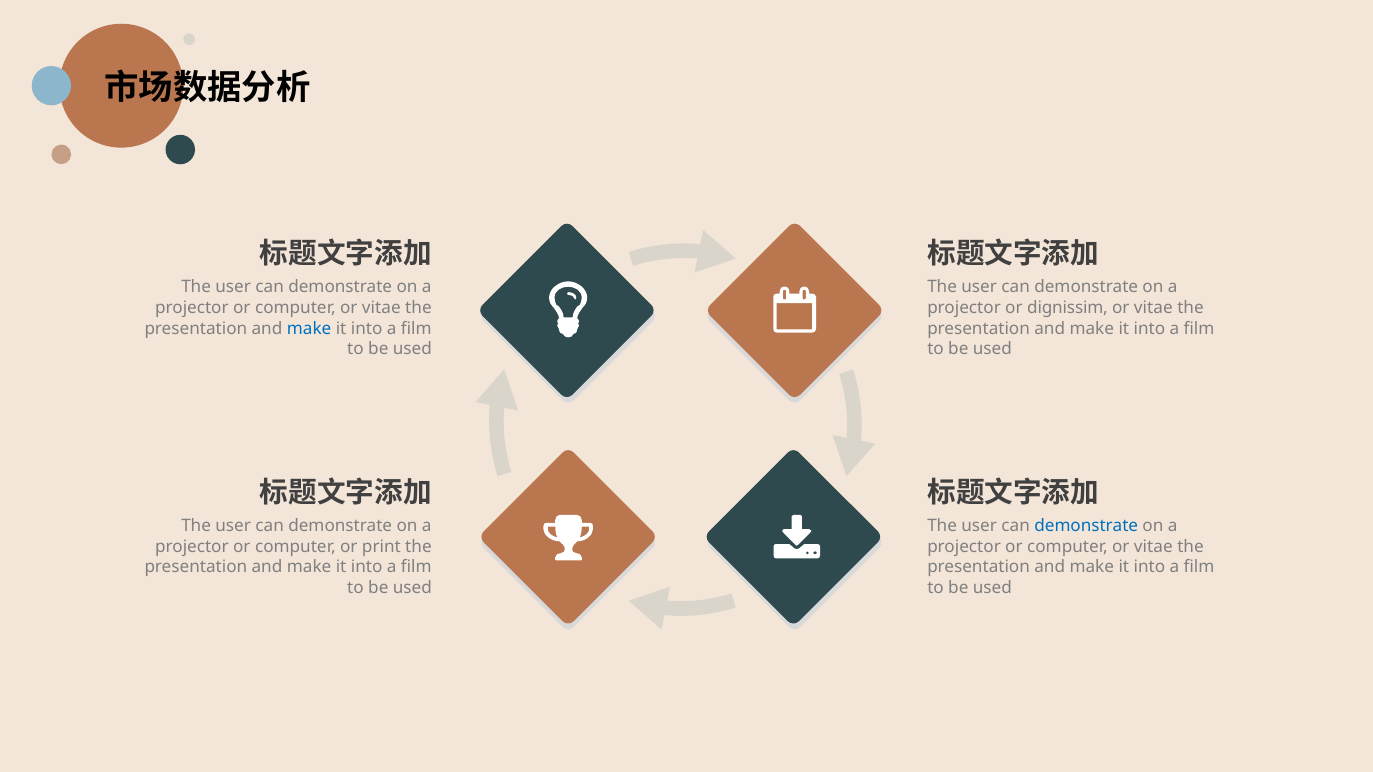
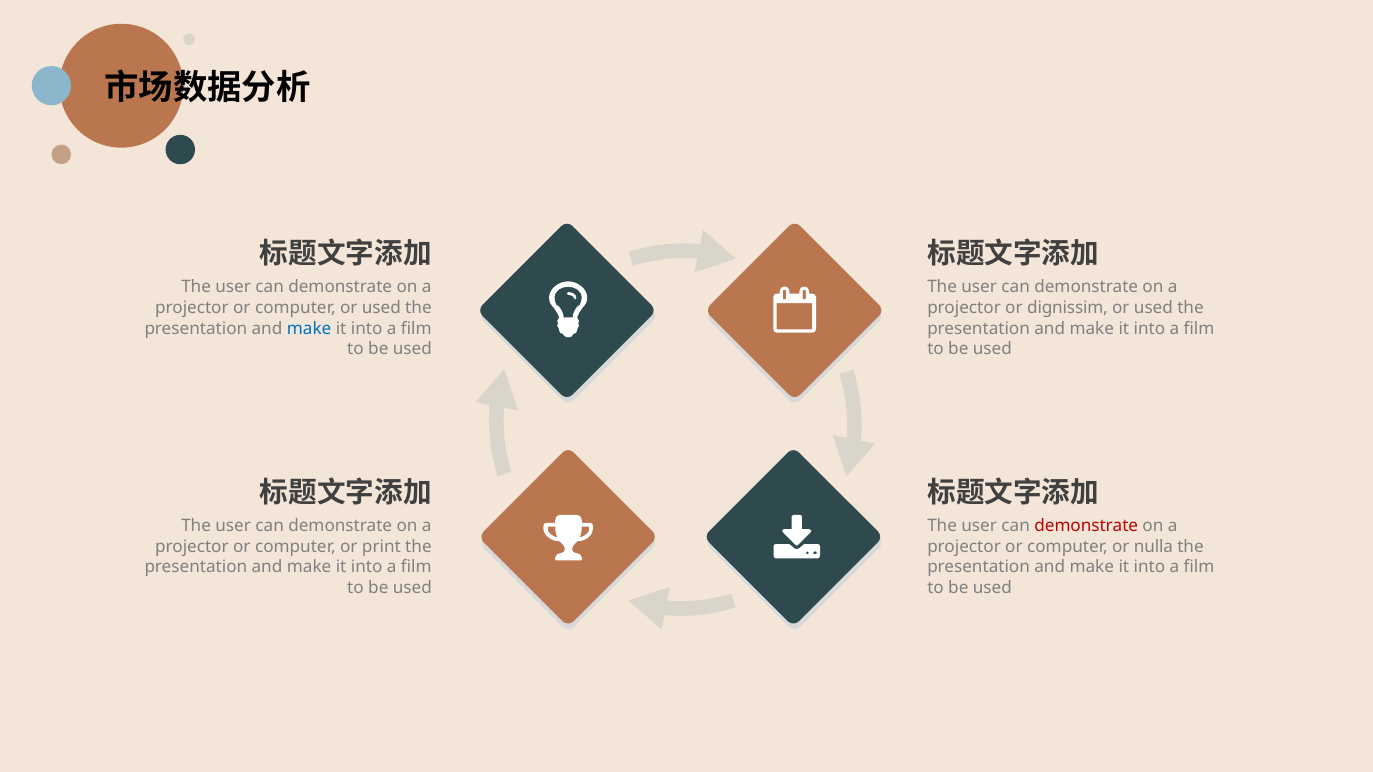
vitae: vitae -> used (381, 308)
vitae: vitae -> used (1153, 308)
demonstrate colour: blue -> red (1086, 526)
vitae: vitae -> nulla (1153, 547)
